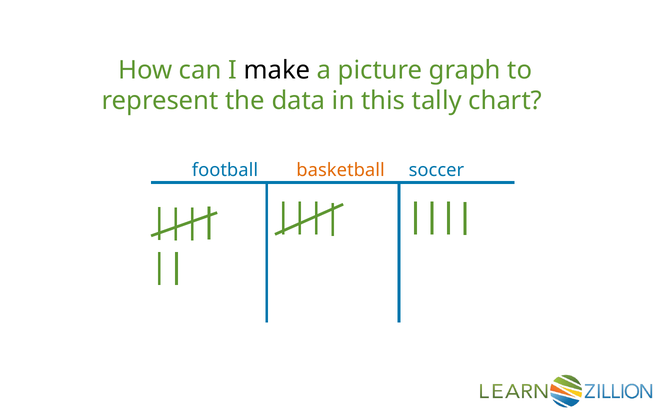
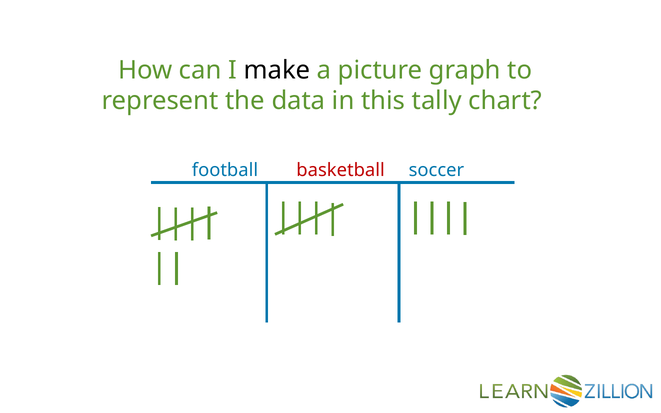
basketball colour: orange -> red (341, 170)
